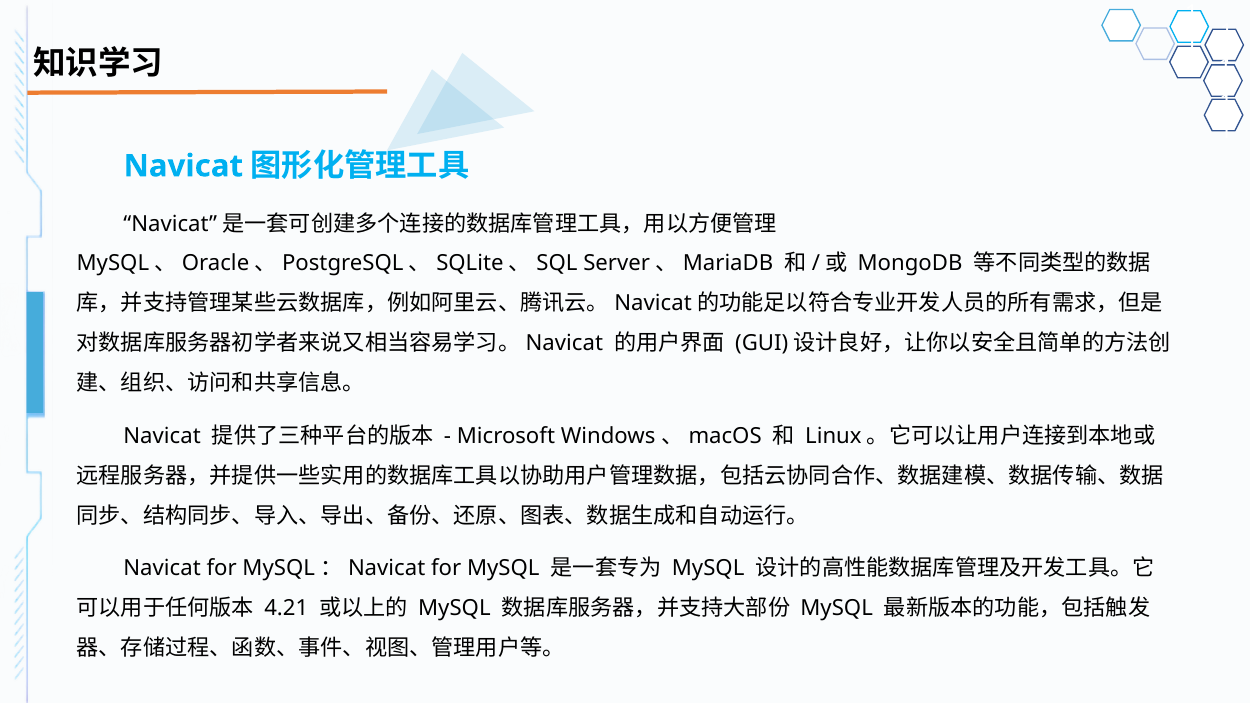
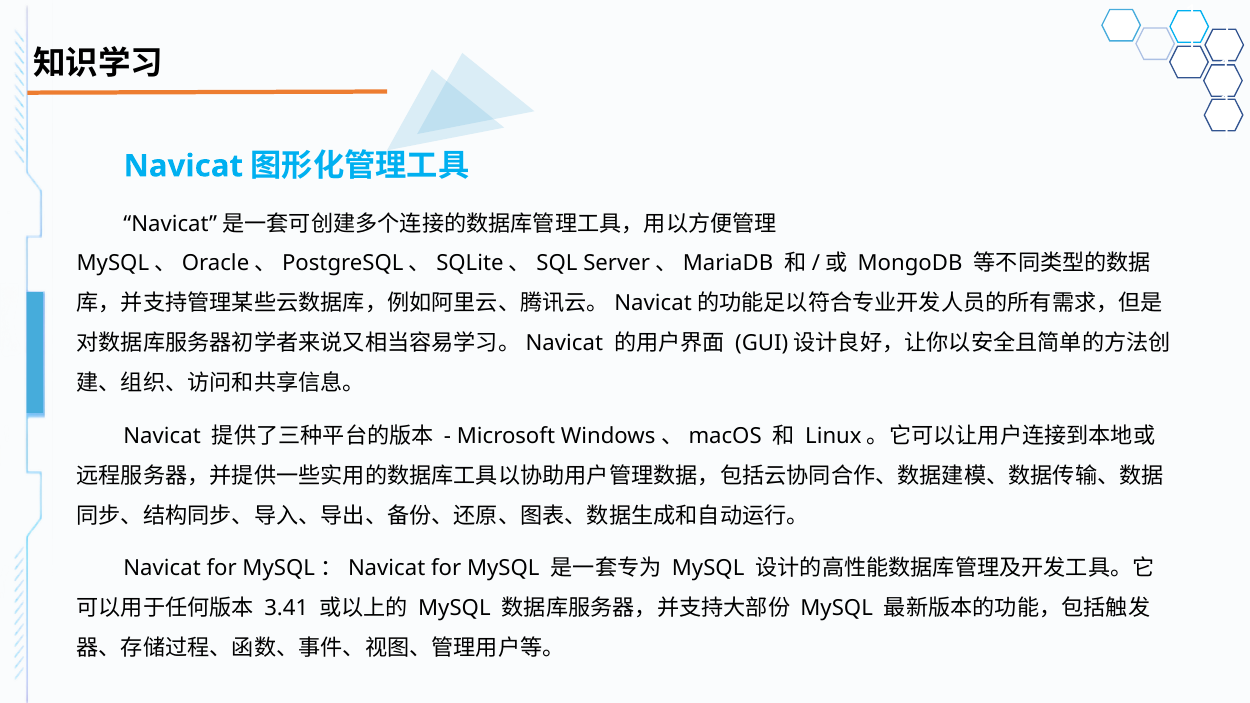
4.21: 4.21 -> 3.41 (286, 609)
